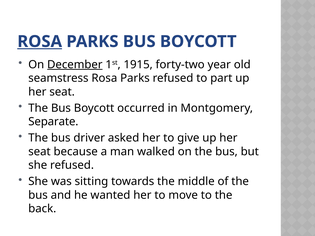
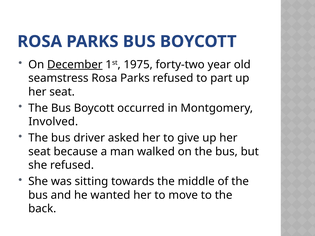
ROSA underline: present -> none (40, 42)
1915: 1915 -> 1975 (138, 65)
Separate: Separate -> Involved (53, 122)
